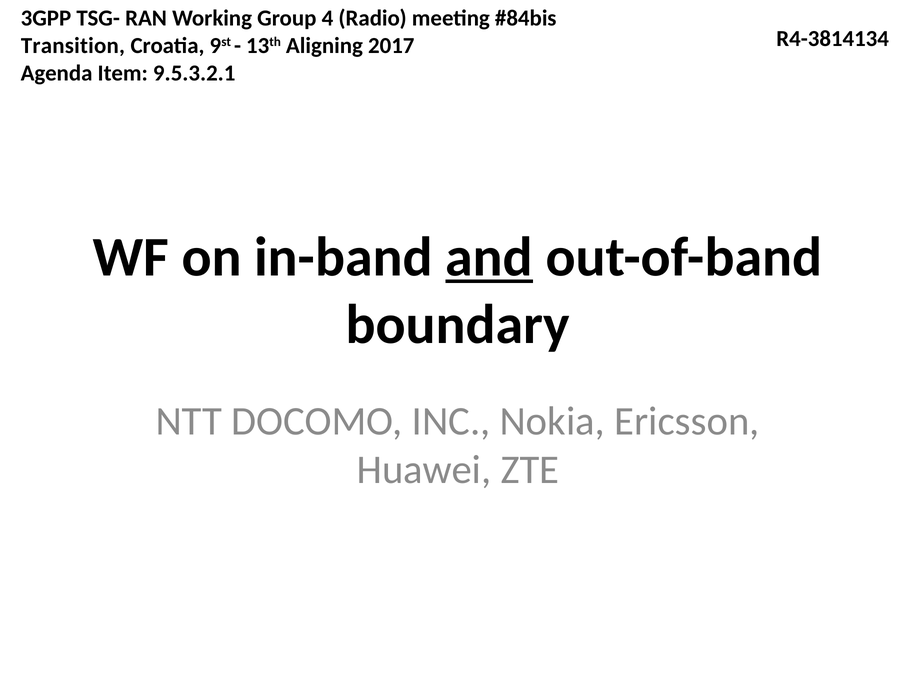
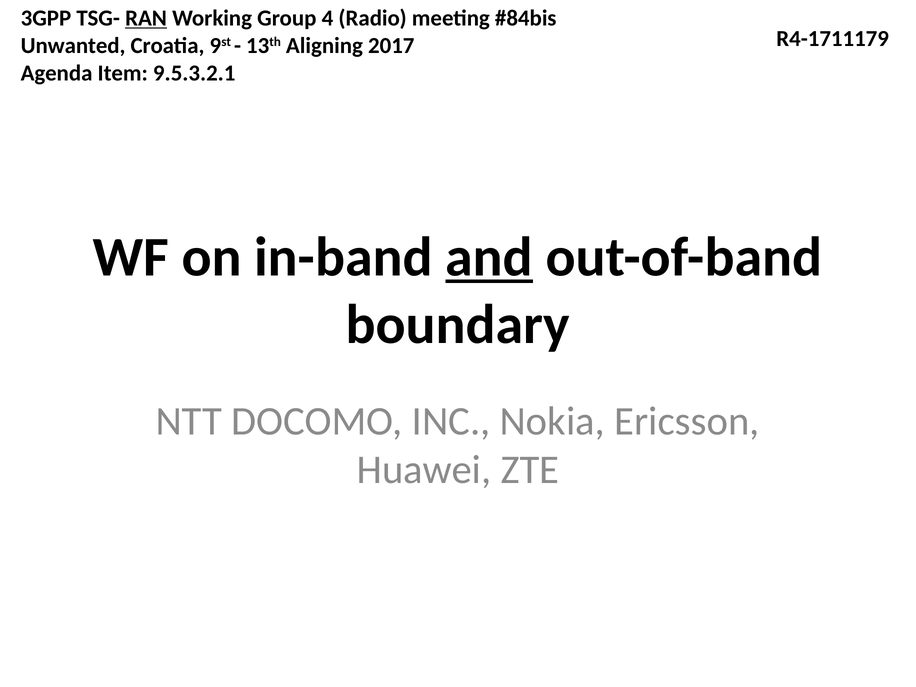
RAN underline: none -> present (146, 18)
R4-3814134: R4-3814134 -> R4-1711179 (833, 39)
Transition: Transition -> Unwanted (73, 46)
